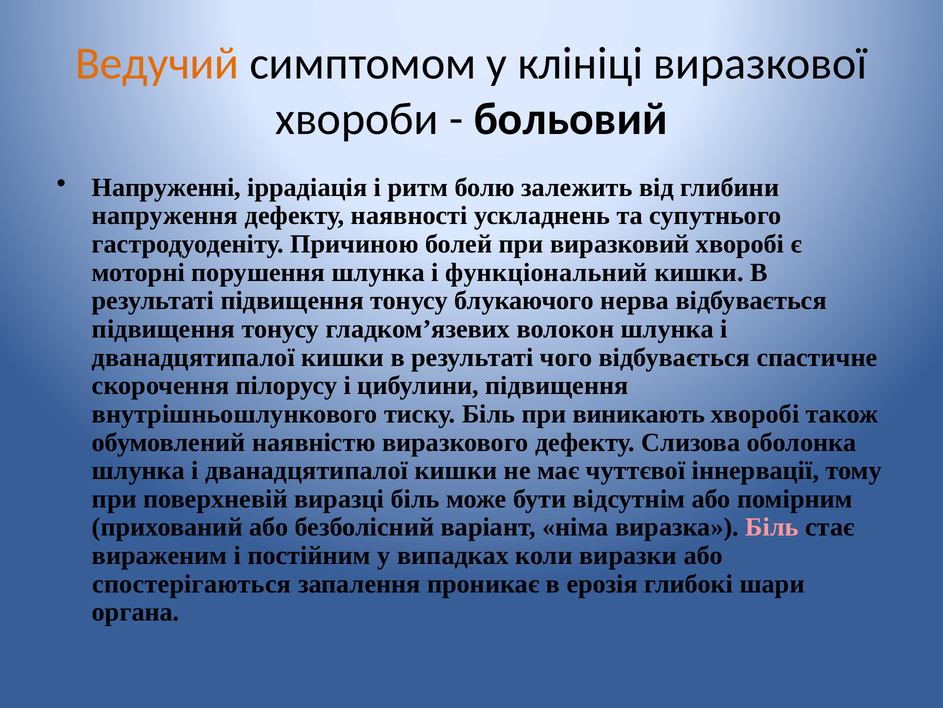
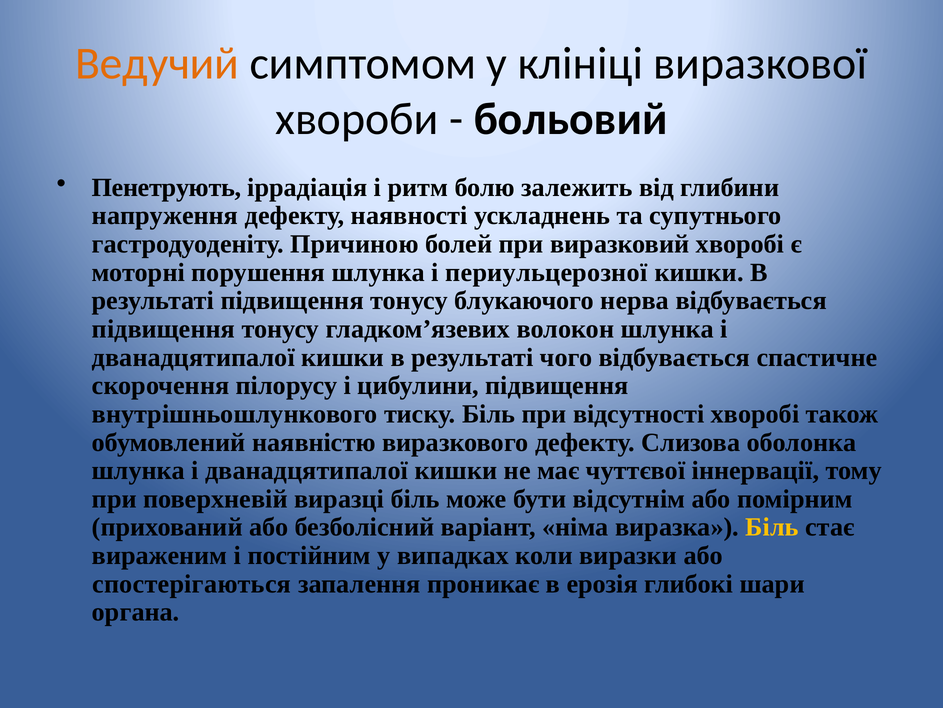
Напруженнi: Напруженнi -> Пенетрують (167, 187)
функцiональний: функцiональний -> периульцерозної (546, 272)
виникають: виникають -> вiдсутностi (639, 414)
Бiль colour: pink -> yellow (772, 527)
